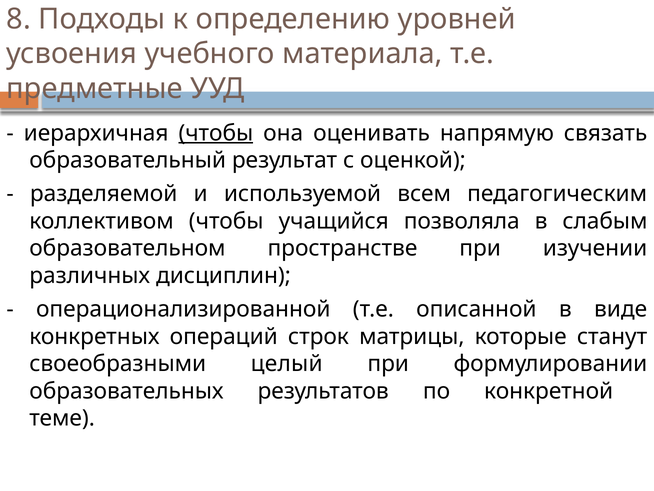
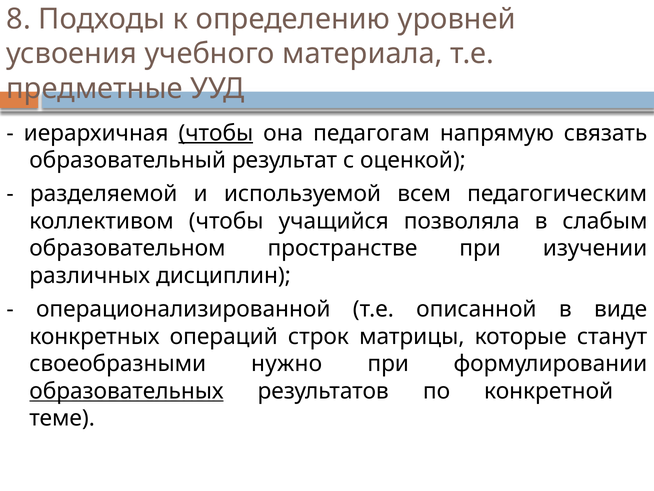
оценивать: оценивать -> педагогам (372, 133)
целый: целый -> нужно (287, 364)
образовательных underline: none -> present (126, 391)
